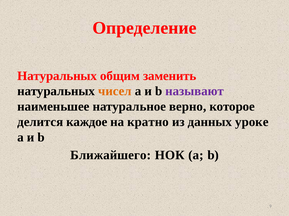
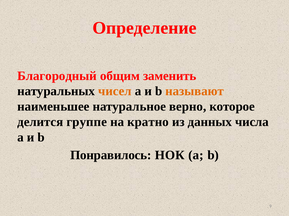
Натуральных: Натуральных -> Благородный (57, 76)
называют colour: purple -> orange (195, 91)
каждое: каждое -> группе (87, 122)
уроке: уроке -> числа (252, 122)
Ближайшего: Ближайшего -> Понравилось (111, 156)
